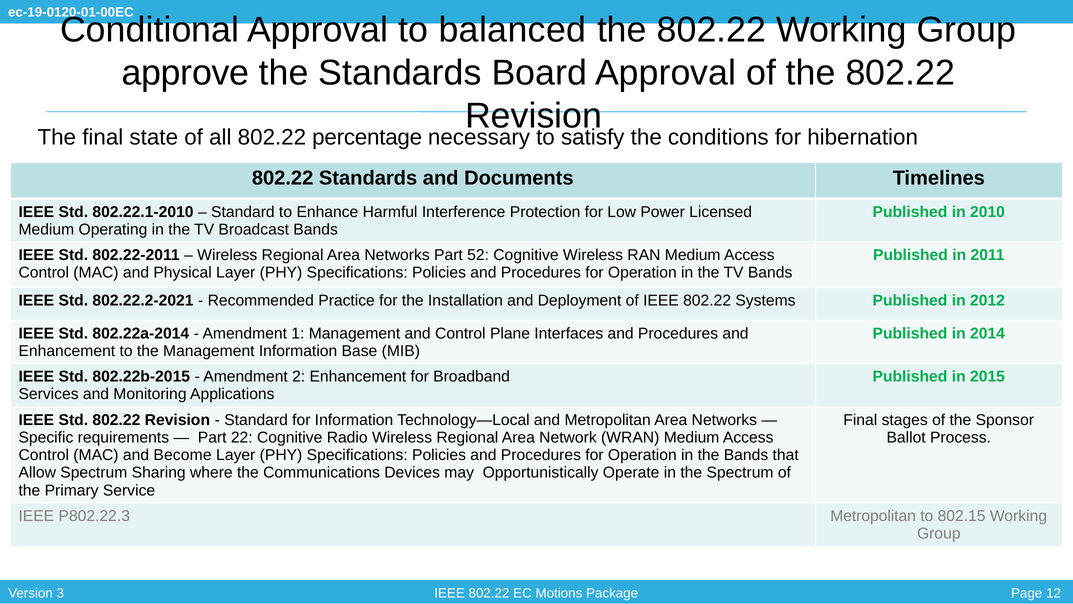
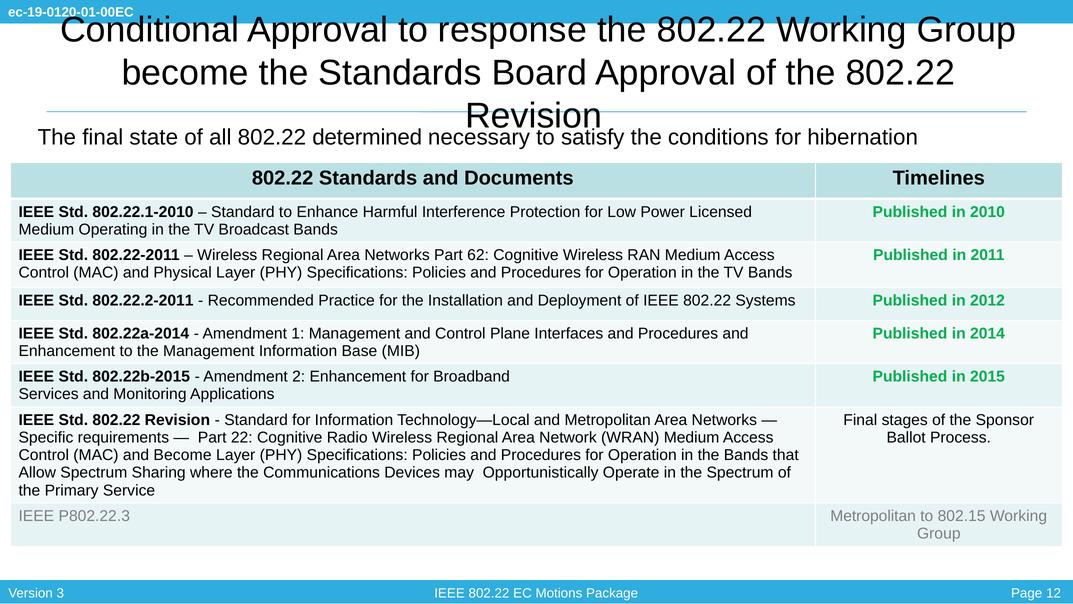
balanced: balanced -> response (512, 30)
approve: approve -> become (185, 73)
percentage: percentage -> determined (367, 137)
52: 52 -> 62 (478, 255)
802.22.2-2021: 802.22.2-2021 -> 802.22.2-2011 (143, 300)
